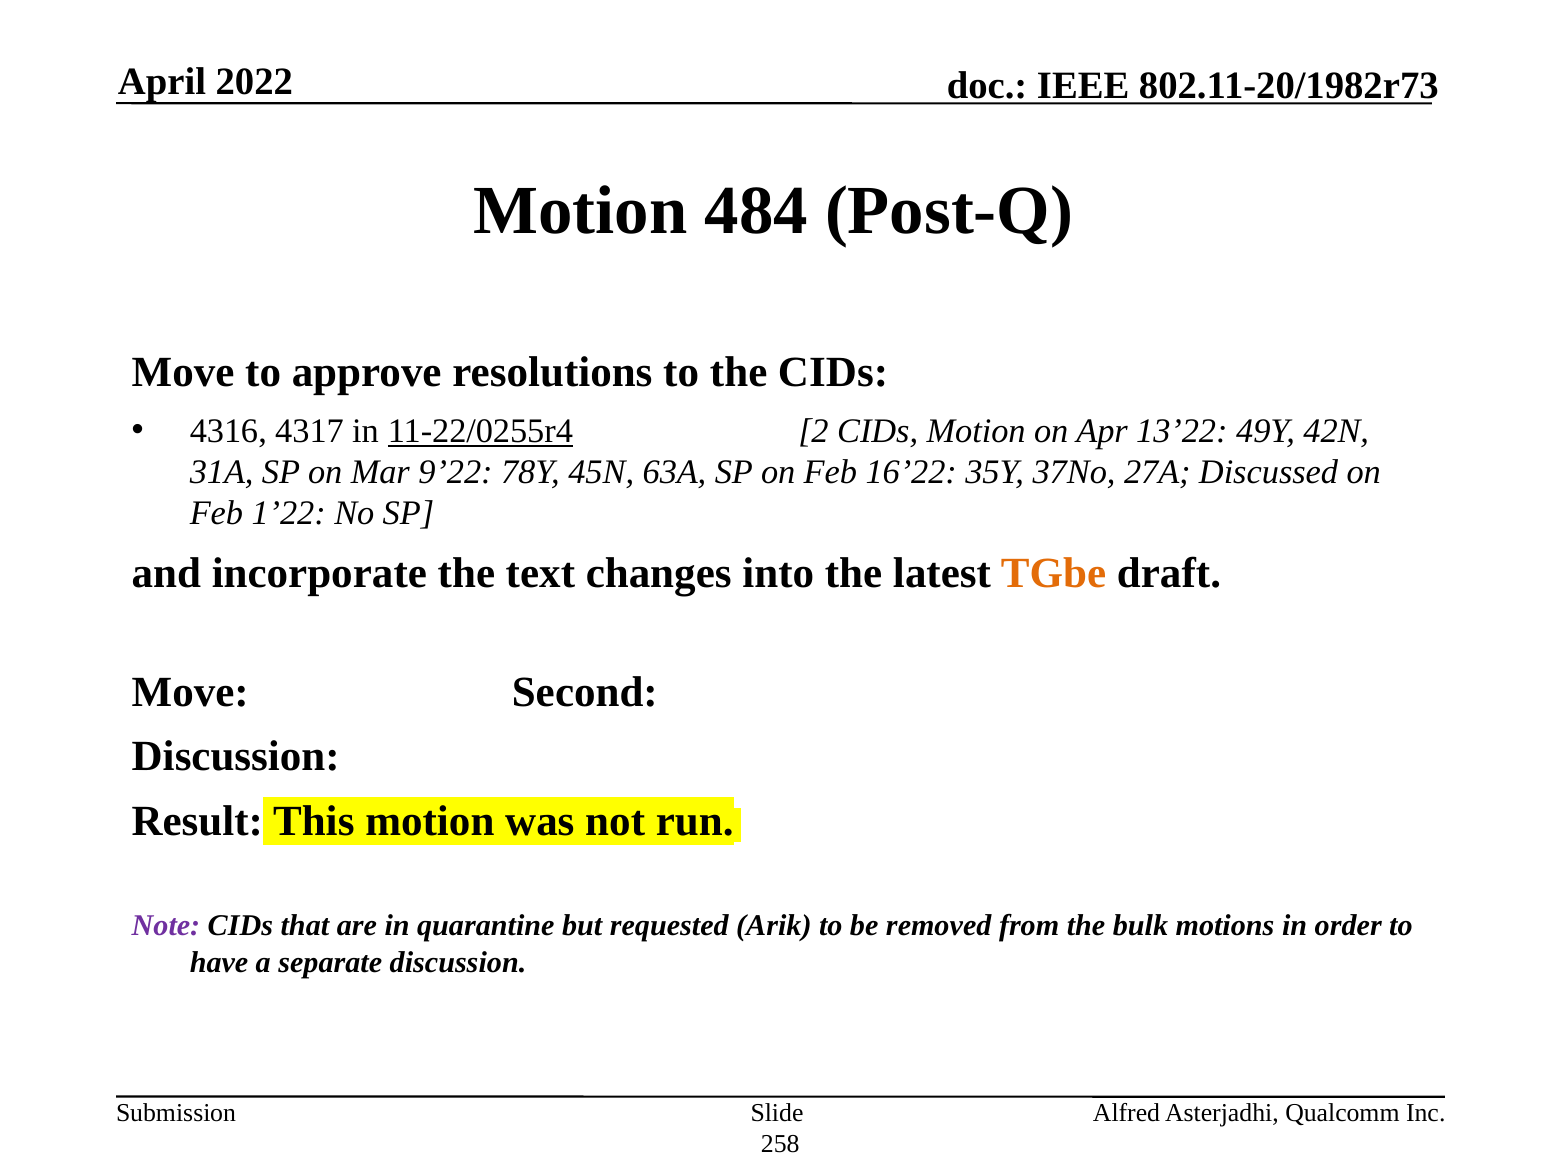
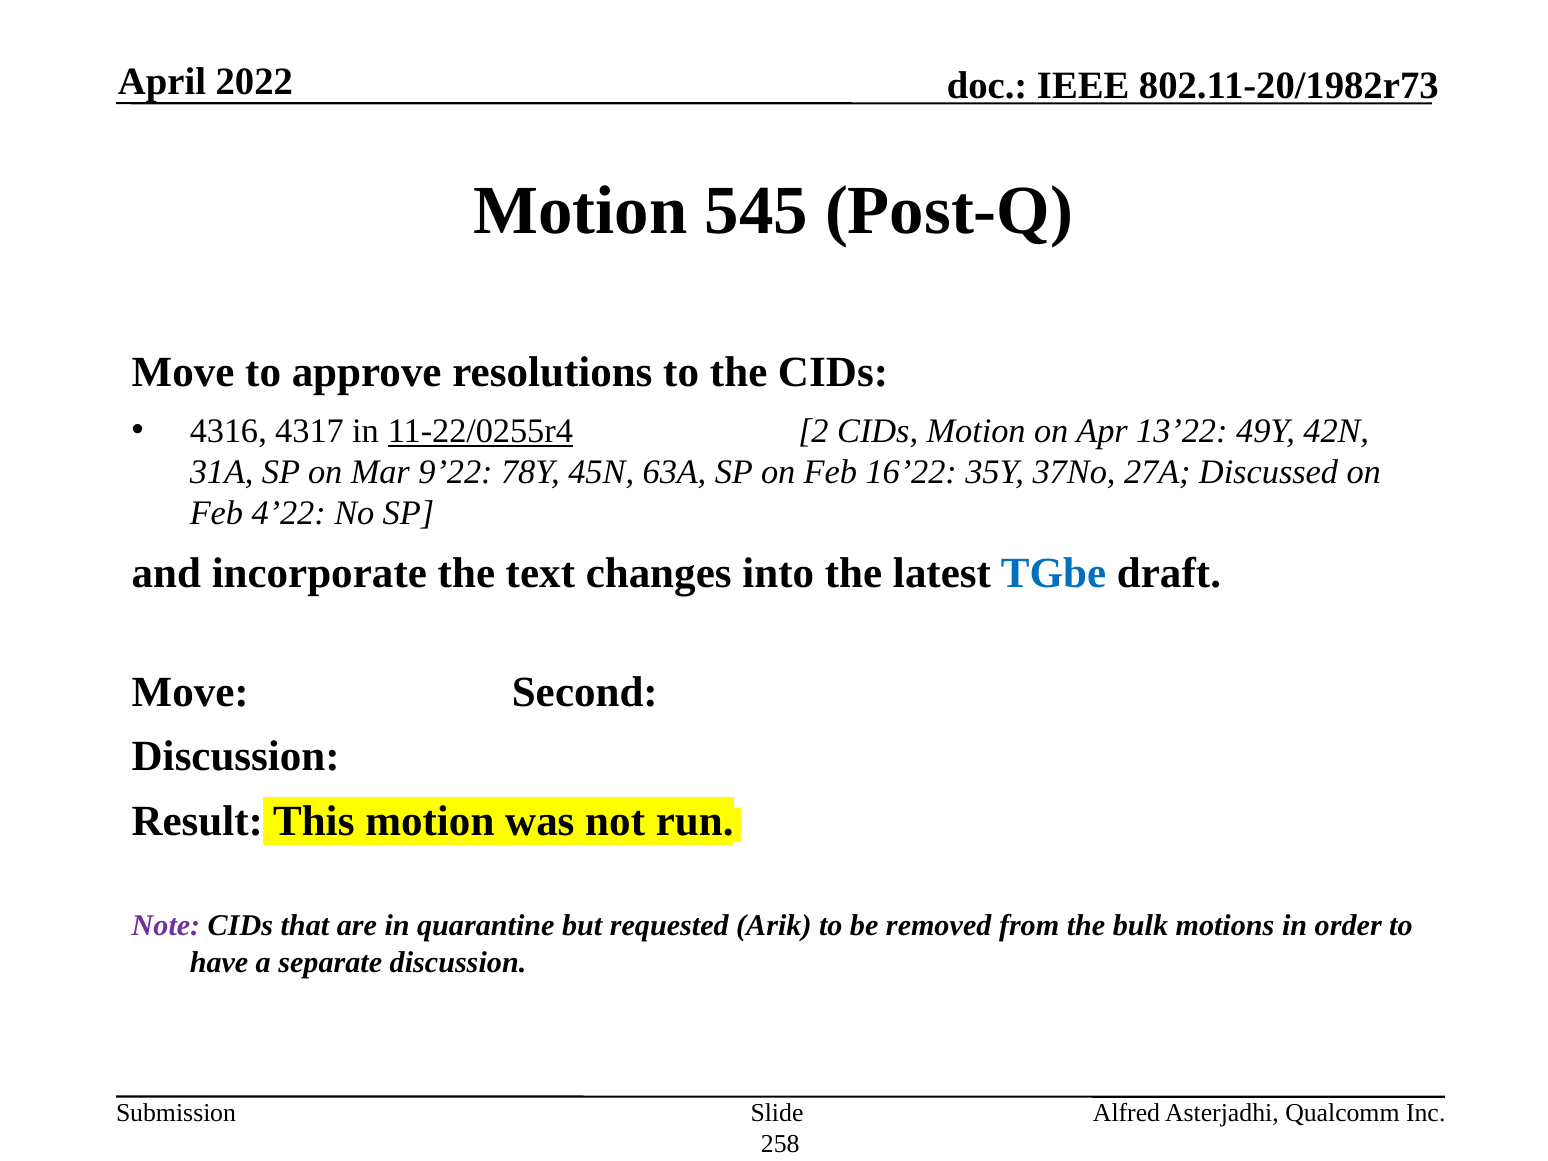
484: 484 -> 545 (756, 211)
1’22: 1’22 -> 4’22 (289, 513)
TGbe colour: orange -> blue (1054, 573)
